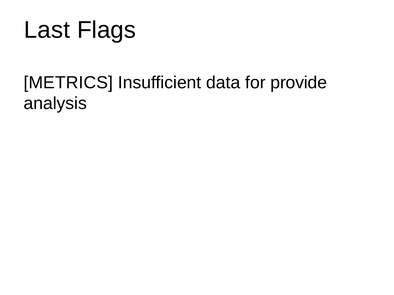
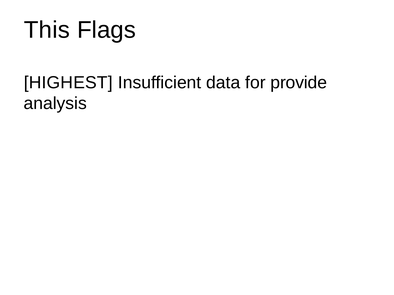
Last: Last -> This (47, 30)
METRICS: METRICS -> HIGHEST (68, 83)
